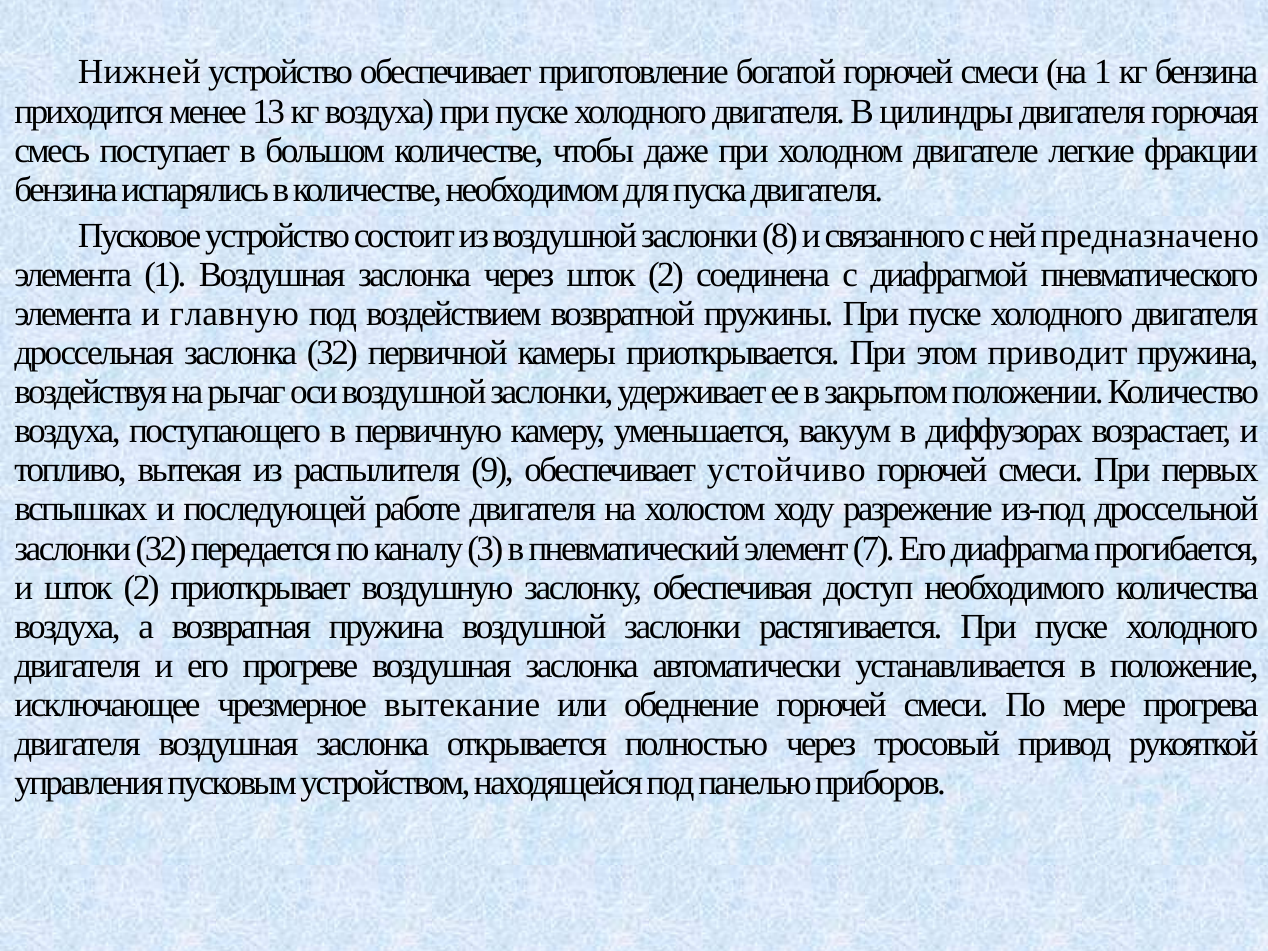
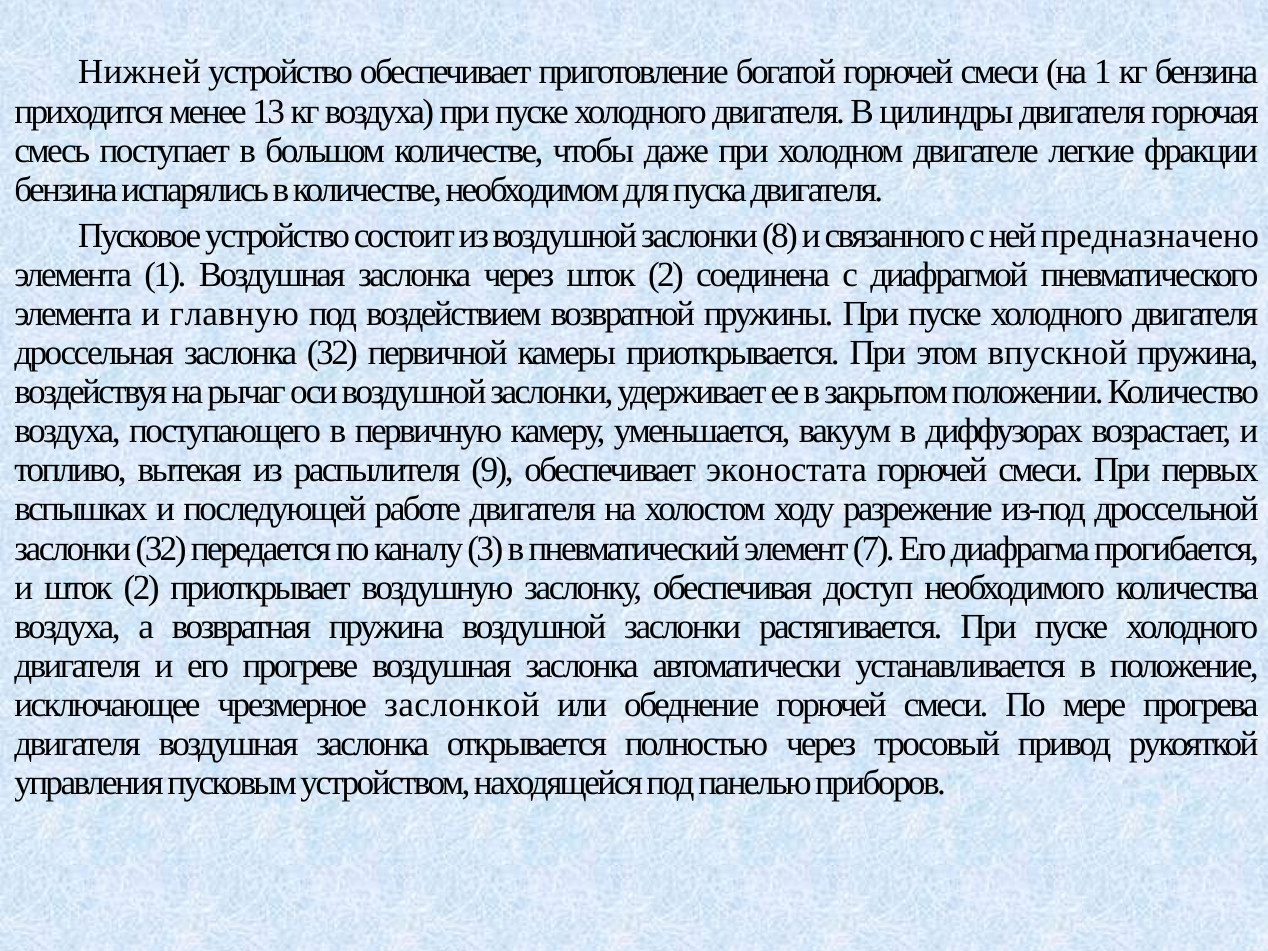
приводит: приводит -> впускной (1058, 353)
устойчиво: устойчиво -> эконостата (787, 470)
вытекание: вытекание -> заслонкой (462, 705)
